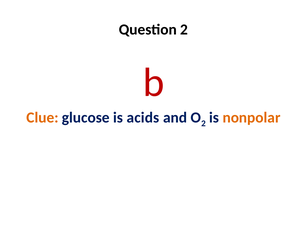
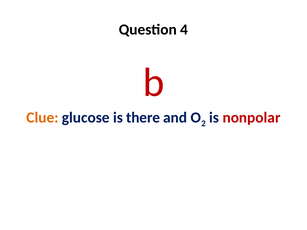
Question 2: 2 -> 4 (184, 29)
acids: acids -> there (143, 118)
nonpolar colour: orange -> red (251, 118)
